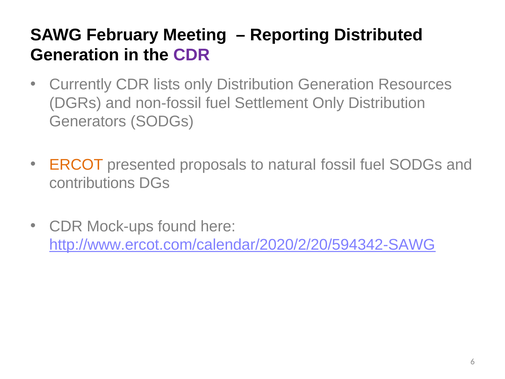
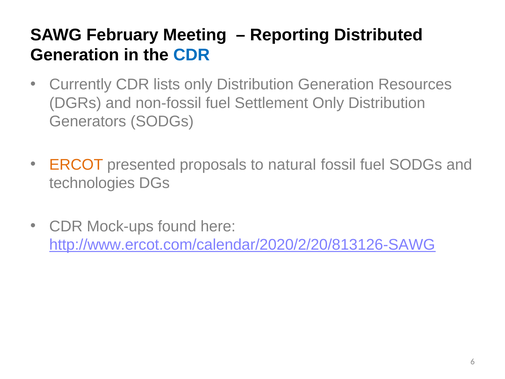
CDR colour: purple -> blue (192, 55)
contributions: contributions -> technologies (92, 183)
http://www.ercot.com/calendar/2020/2/20/594342-SAWG: http://www.ercot.com/calendar/2020/2/20/594342-SAWG -> http://www.ercot.com/calendar/2020/2/20/813126-SAWG (242, 245)
